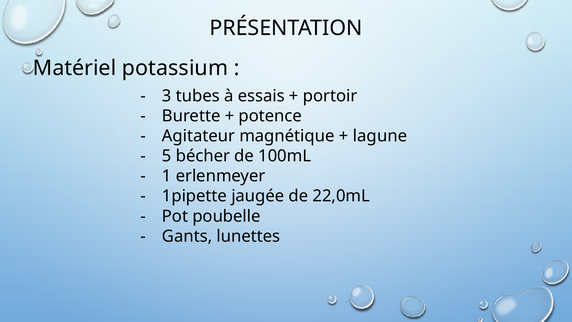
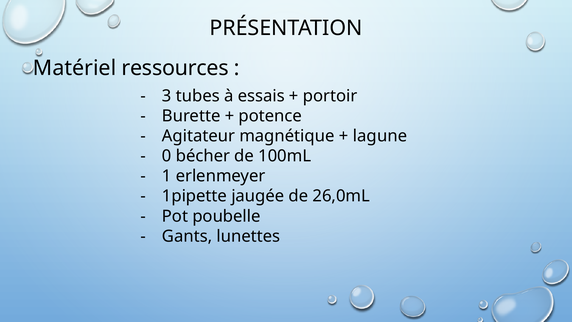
potassium: potassium -> ressources (175, 68)
5: 5 -> 0 (167, 156)
22,0mL: 22,0mL -> 26,0mL (341, 196)
